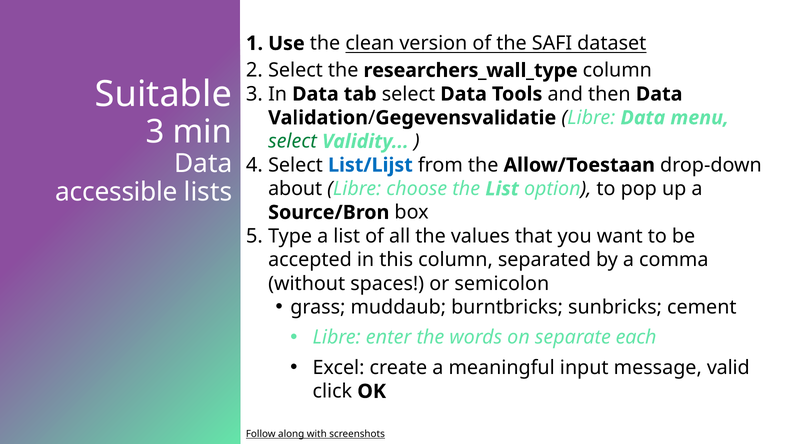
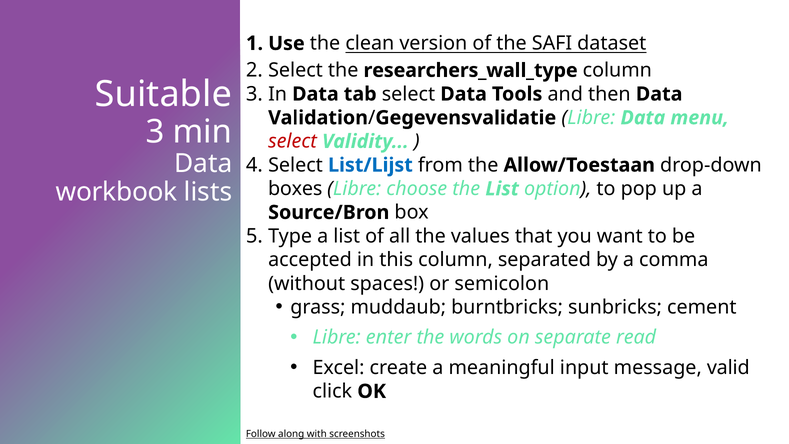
select colour: green -> red (293, 141)
about: about -> boxes (295, 189)
accessible: accessible -> workbook (117, 192)
each: each -> read (636, 337)
